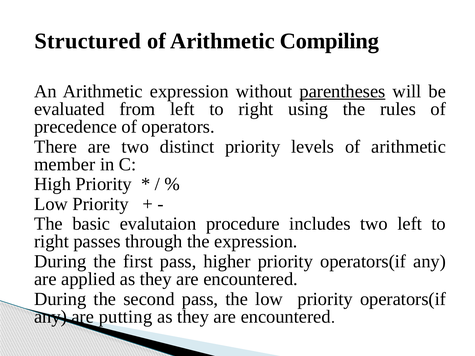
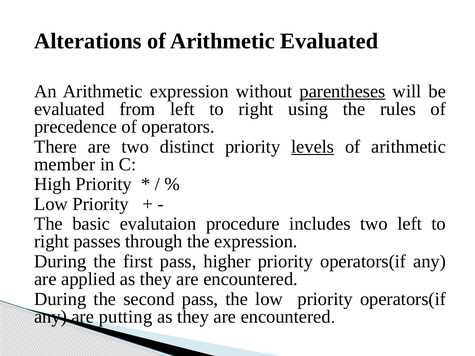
Structured: Structured -> Alterations (88, 41)
Arithmetic Compiling: Compiling -> Evaluated (329, 41)
levels underline: none -> present (313, 147)
